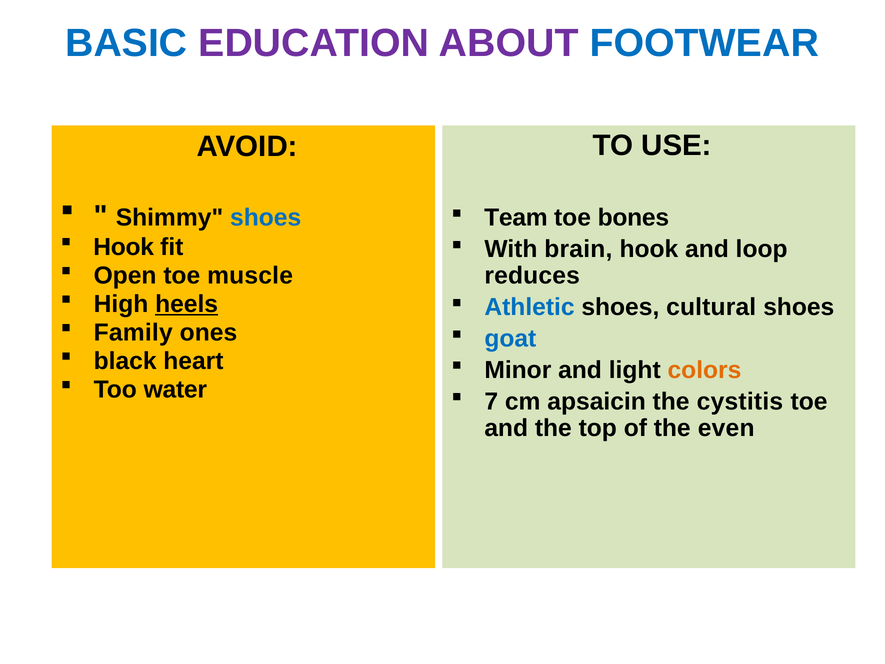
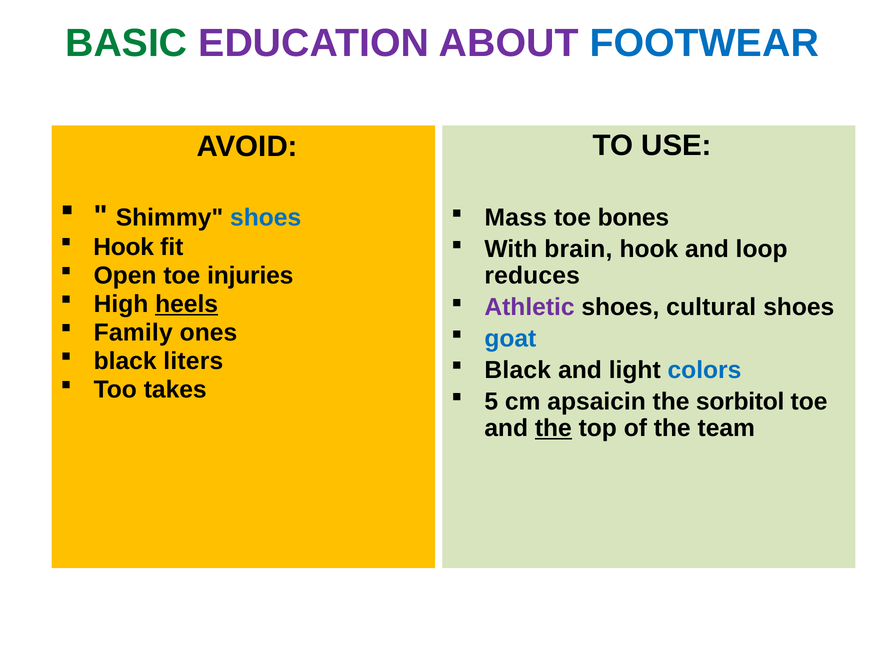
BASIC colour: blue -> green (126, 43)
Team: Team -> Mass (516, 217)
muscle: muscle -> injuries (250, 275)
Athletic colour: blue -> purple (529, 307)
heart: heart -> liters (193, 361)
Minor: Minor -> Black (518, 370)
colors colour: orange -> blue (704, 370)
water: water -> takes (175, 390)
7: 7 -> 5 (491, 401)
cystitis: cystitis -> sorbitol (740, 401)
the underline: none -> present (553, 428)
even: even -> team (726, 428)
